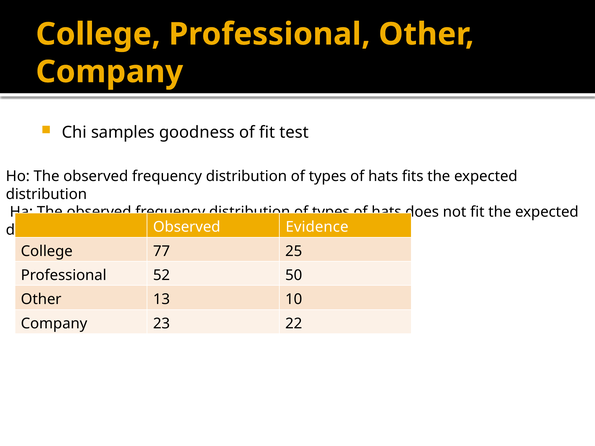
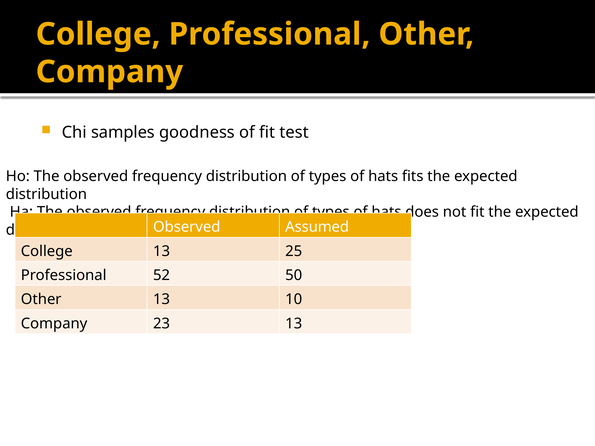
Evidence: Evidence -> Assumed (317, 227)
College 77: 77 -> 13 (162, 251)
23 22: 22 -> 13 (294, 324)
